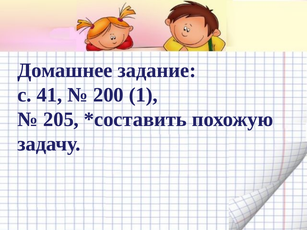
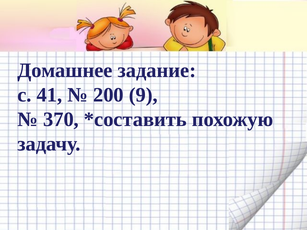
1: 1 -> 9 (143, 95)
205: 205 -> 370 (61, 119)
